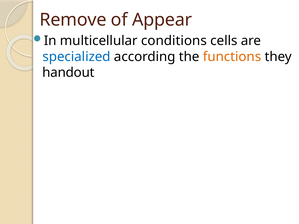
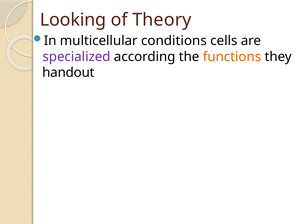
Remove: Remove -> Looking (73, 20)
Appear: Appear -> Theory (162, 20)
specialized colour: blue -> purple (77, 57)
